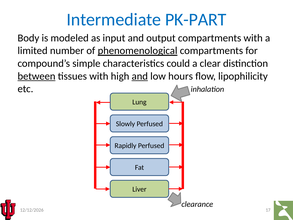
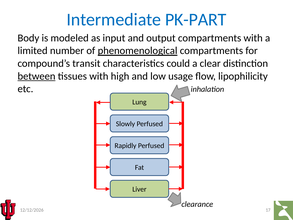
simple: simple -> transit (86, 63)
and underline: present -> none (140, 76)
hours: hours -> usage (181, 76)
